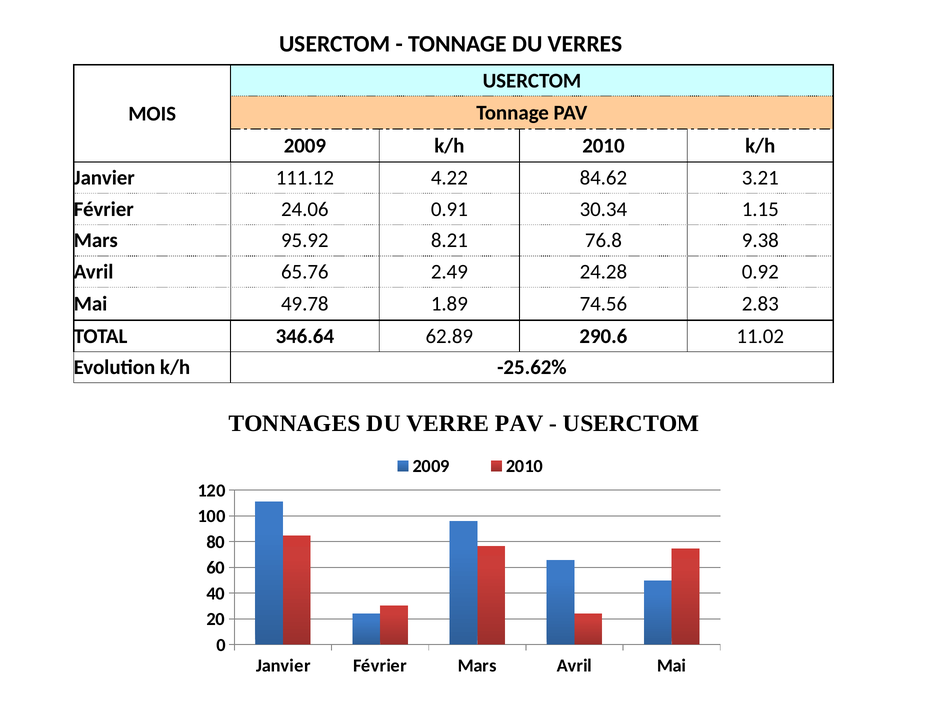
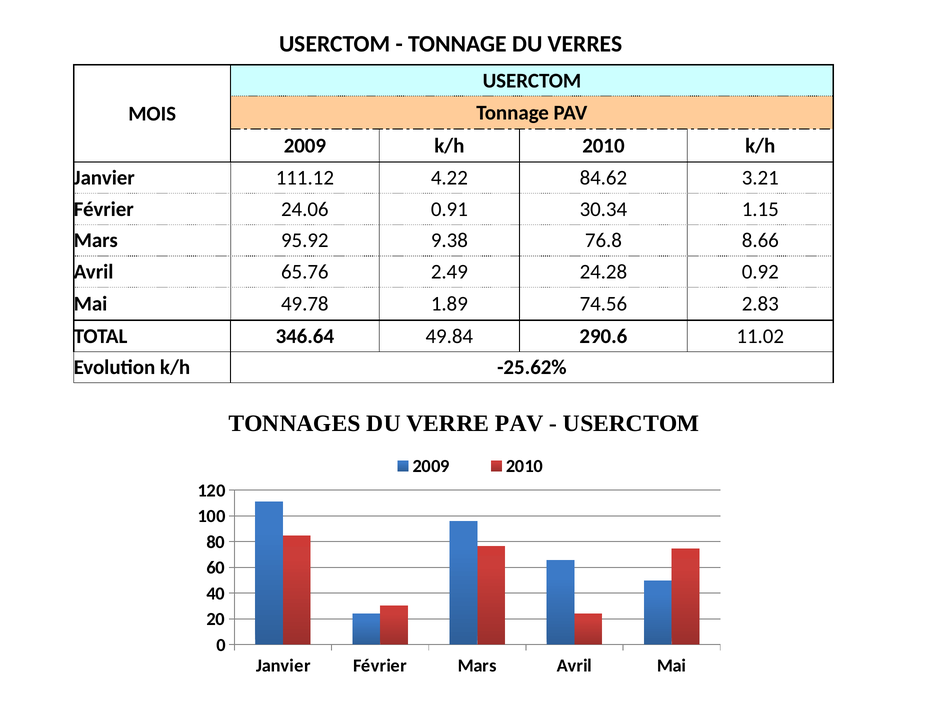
8.21: 8.21 -> 9.38 (449, 241)
9.38: 9.38 -> 8.66 (760, 241)
62.89: 62.89 -> 49.84 (449, 336)
